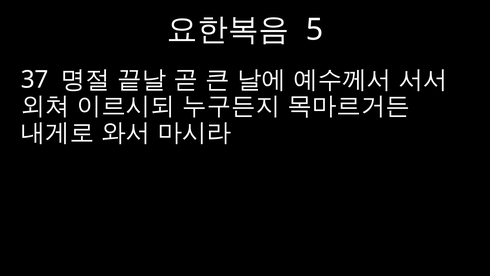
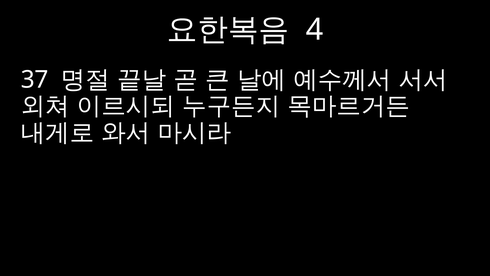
5: 5 -> 4 (314, 30)
